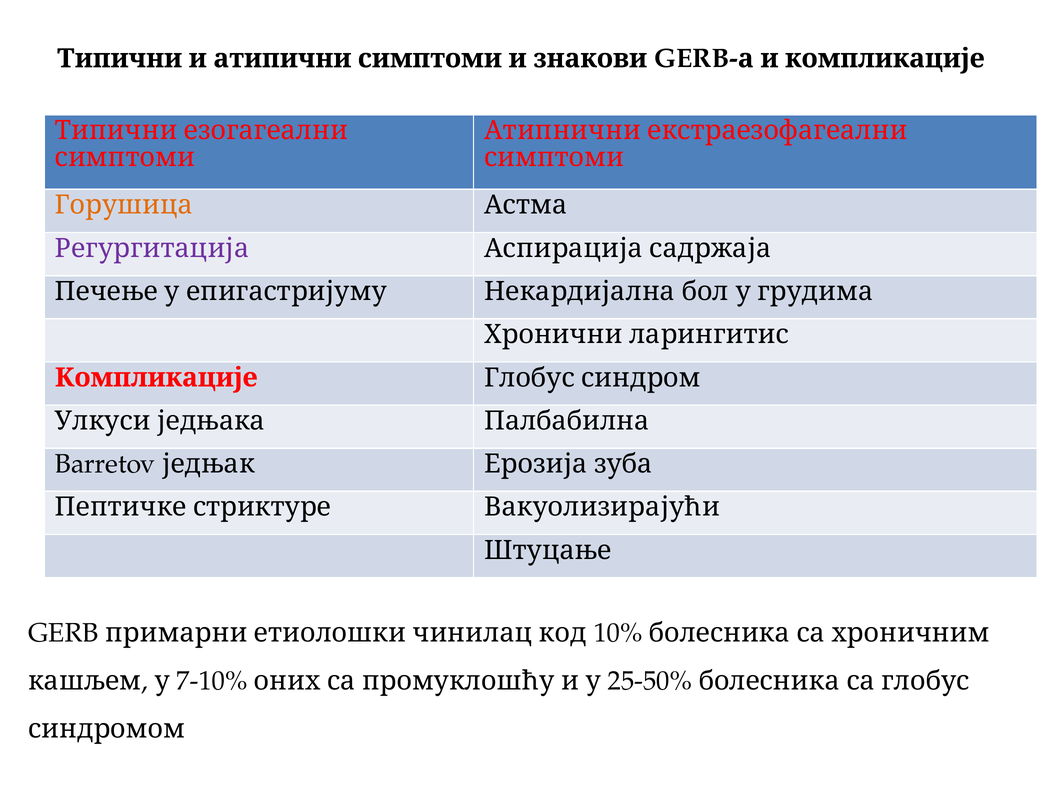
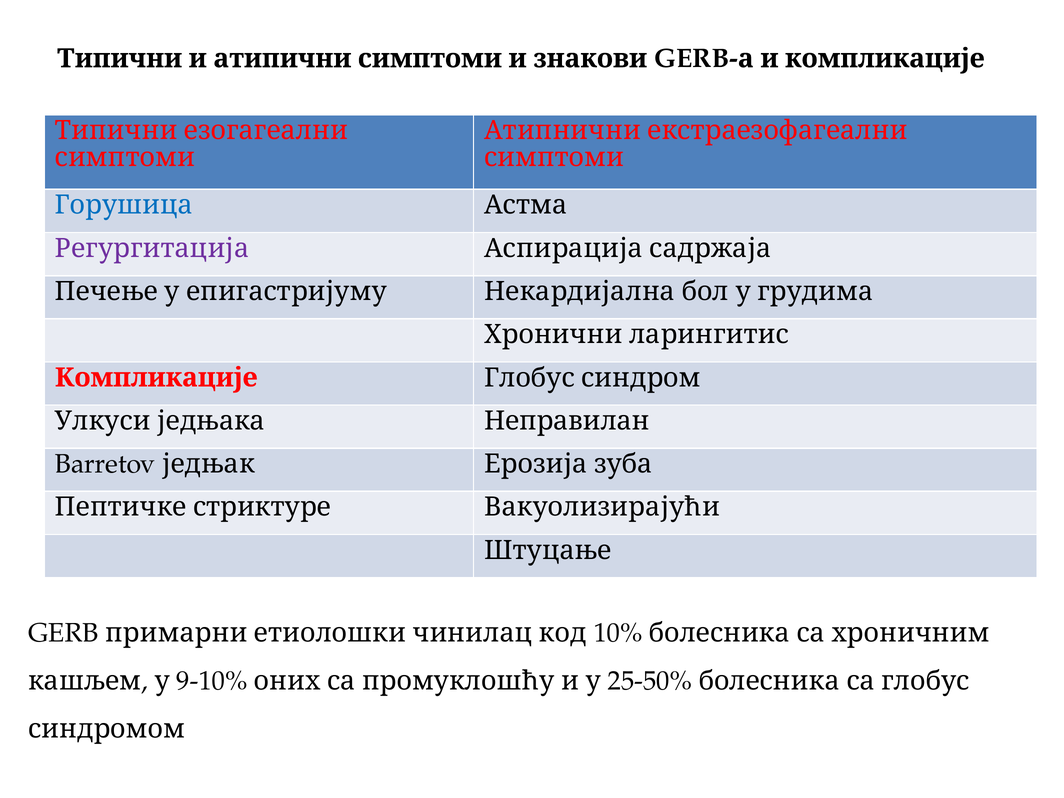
Горушица colour: orange -> blue (124, 205)
Палбабилна: Палбабилна -> Неправилан (567, 421)
7-10%: 7-10% -> 9-10% (212, 681)
